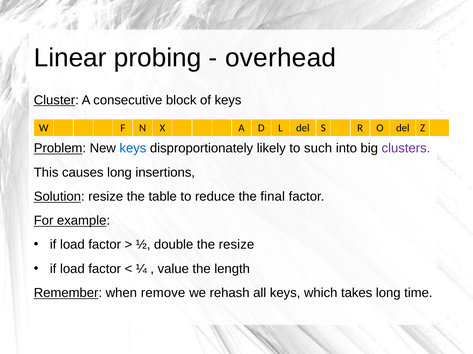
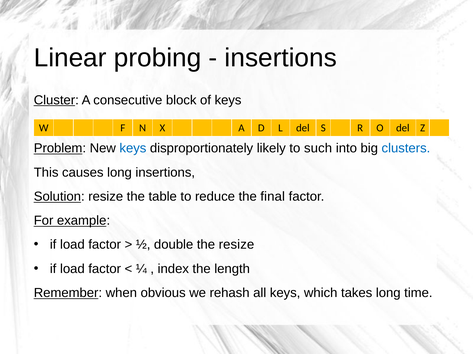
overhead: overhead -> insertions (281, 58)
clusters colour: purple -> blue (406, 149)
value: value -> index (173, 269)
remove: remove -> obvious (163, 293)
